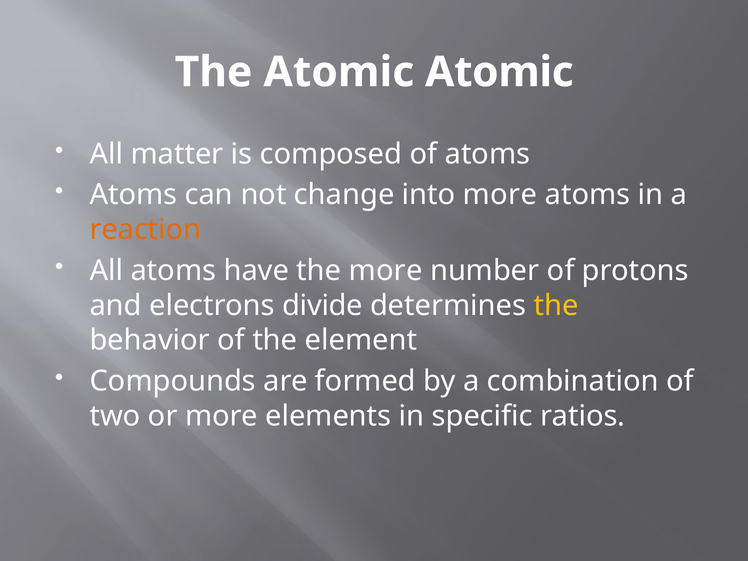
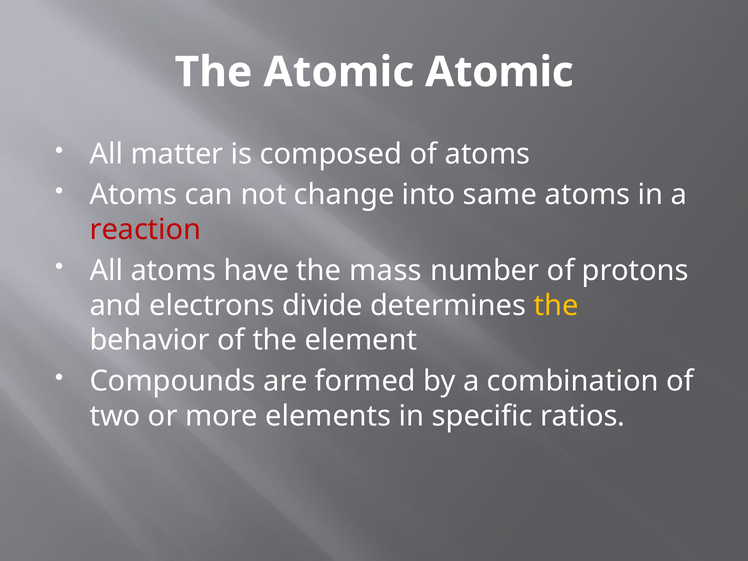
into more: more -> same (500, 195)
reaction colour: orange -> red (145, 230)
the more: more -> mass (386, 271)
